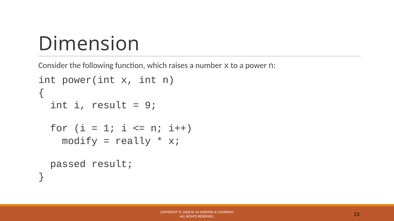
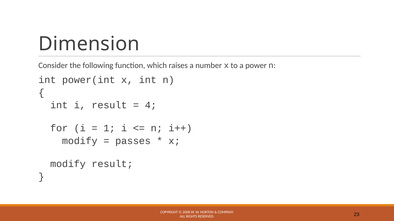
9: 9 -> 4 (151, 106)
really: really -> passes (133, 141)
passed: passed -> modify (68, 164)
